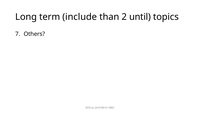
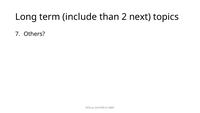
until: until -> next (140, 17)
